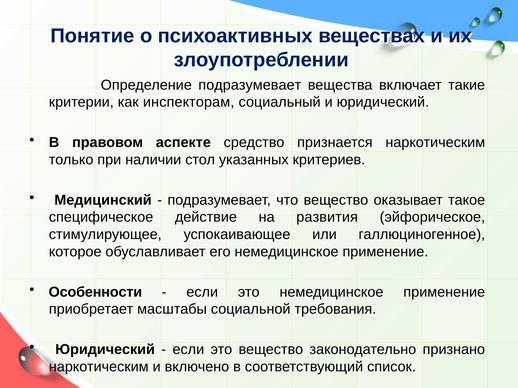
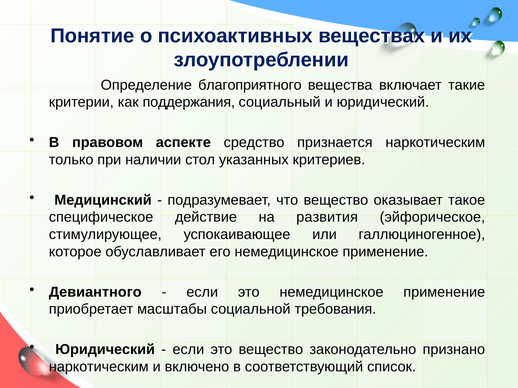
Определение подразумевает: подразумевает -> благоприятного (250, 85)
инспекторам: инспекторам -> поддержания (189, 102)
Особенности: Особенности -> Девиантного (95, 292)
